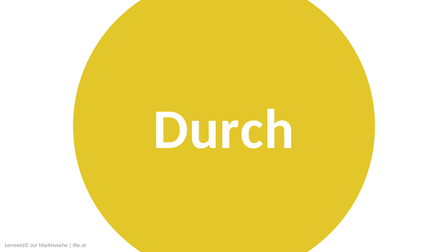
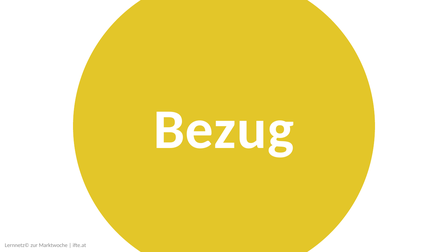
Durch: Durch -> Bezug (224, 130)
